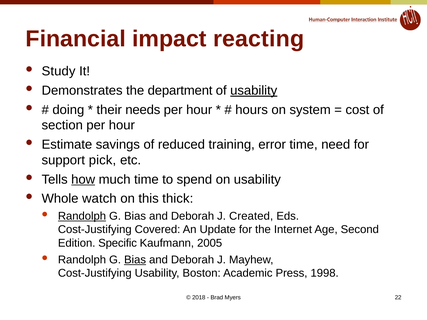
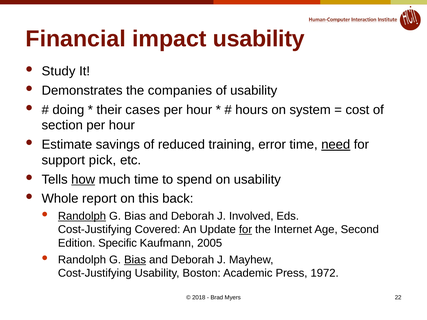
impact reacting: reacting -> usability (259, 39)
department: department -> companies (180, 91)
usability underline: present -> none (254, 91)
needs: needs -> cases (143, 110)
need underline: none -> present (336, 145)
watch: watch -> report (99, 199)
thick: thick -> back (178, 199)
Created: Created -> Involved (251, 216)
for underline: none -> present (246, 230)
1998: 1998 -> 1972 (325, 273)
